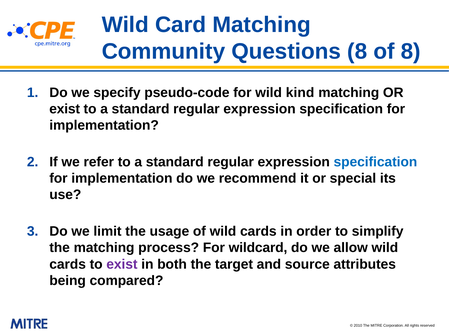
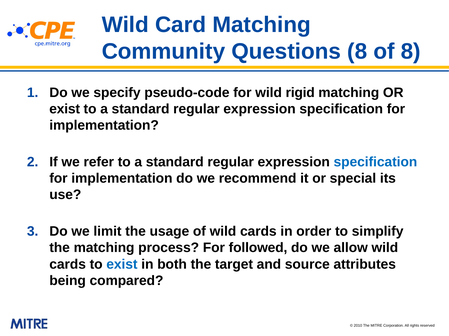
kind: kind -> rigid (300, 93)
wildcard: wildcard -> followed (258, 248)
exist colour: purple -> blue (122, 265)
